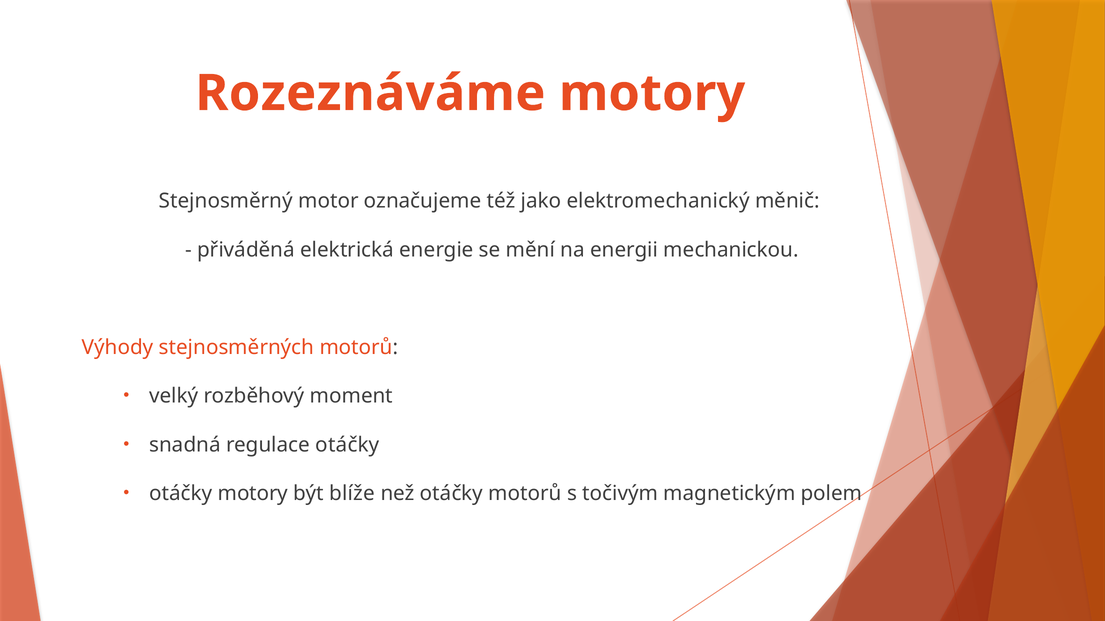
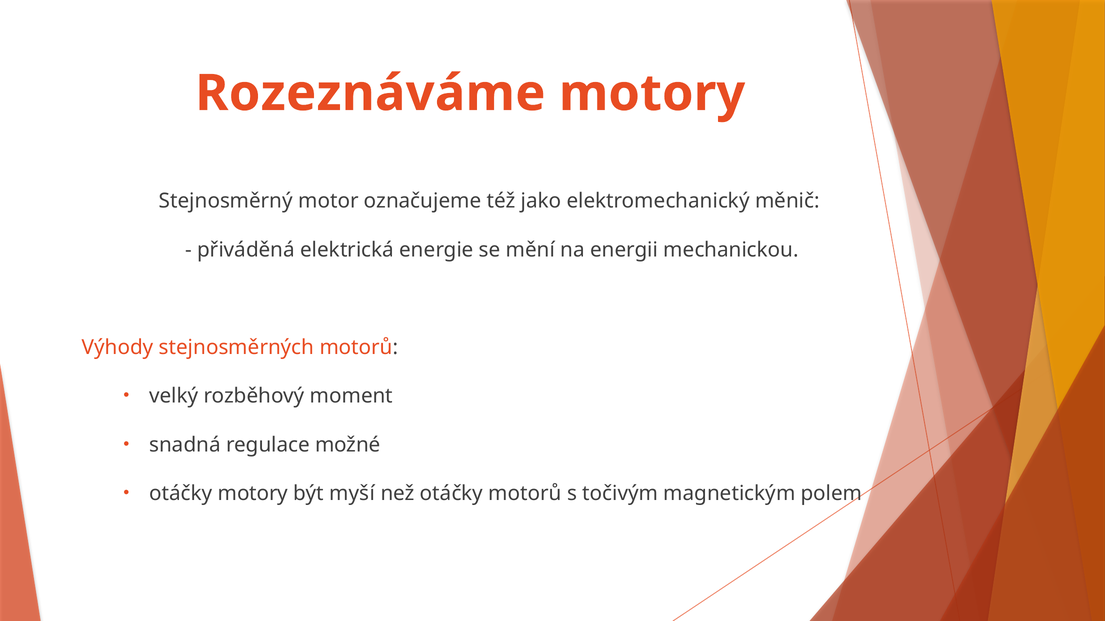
regulace otáčky: otáčky -> možné (348, 445)
blíže: blíže -> myší (352, 494)
